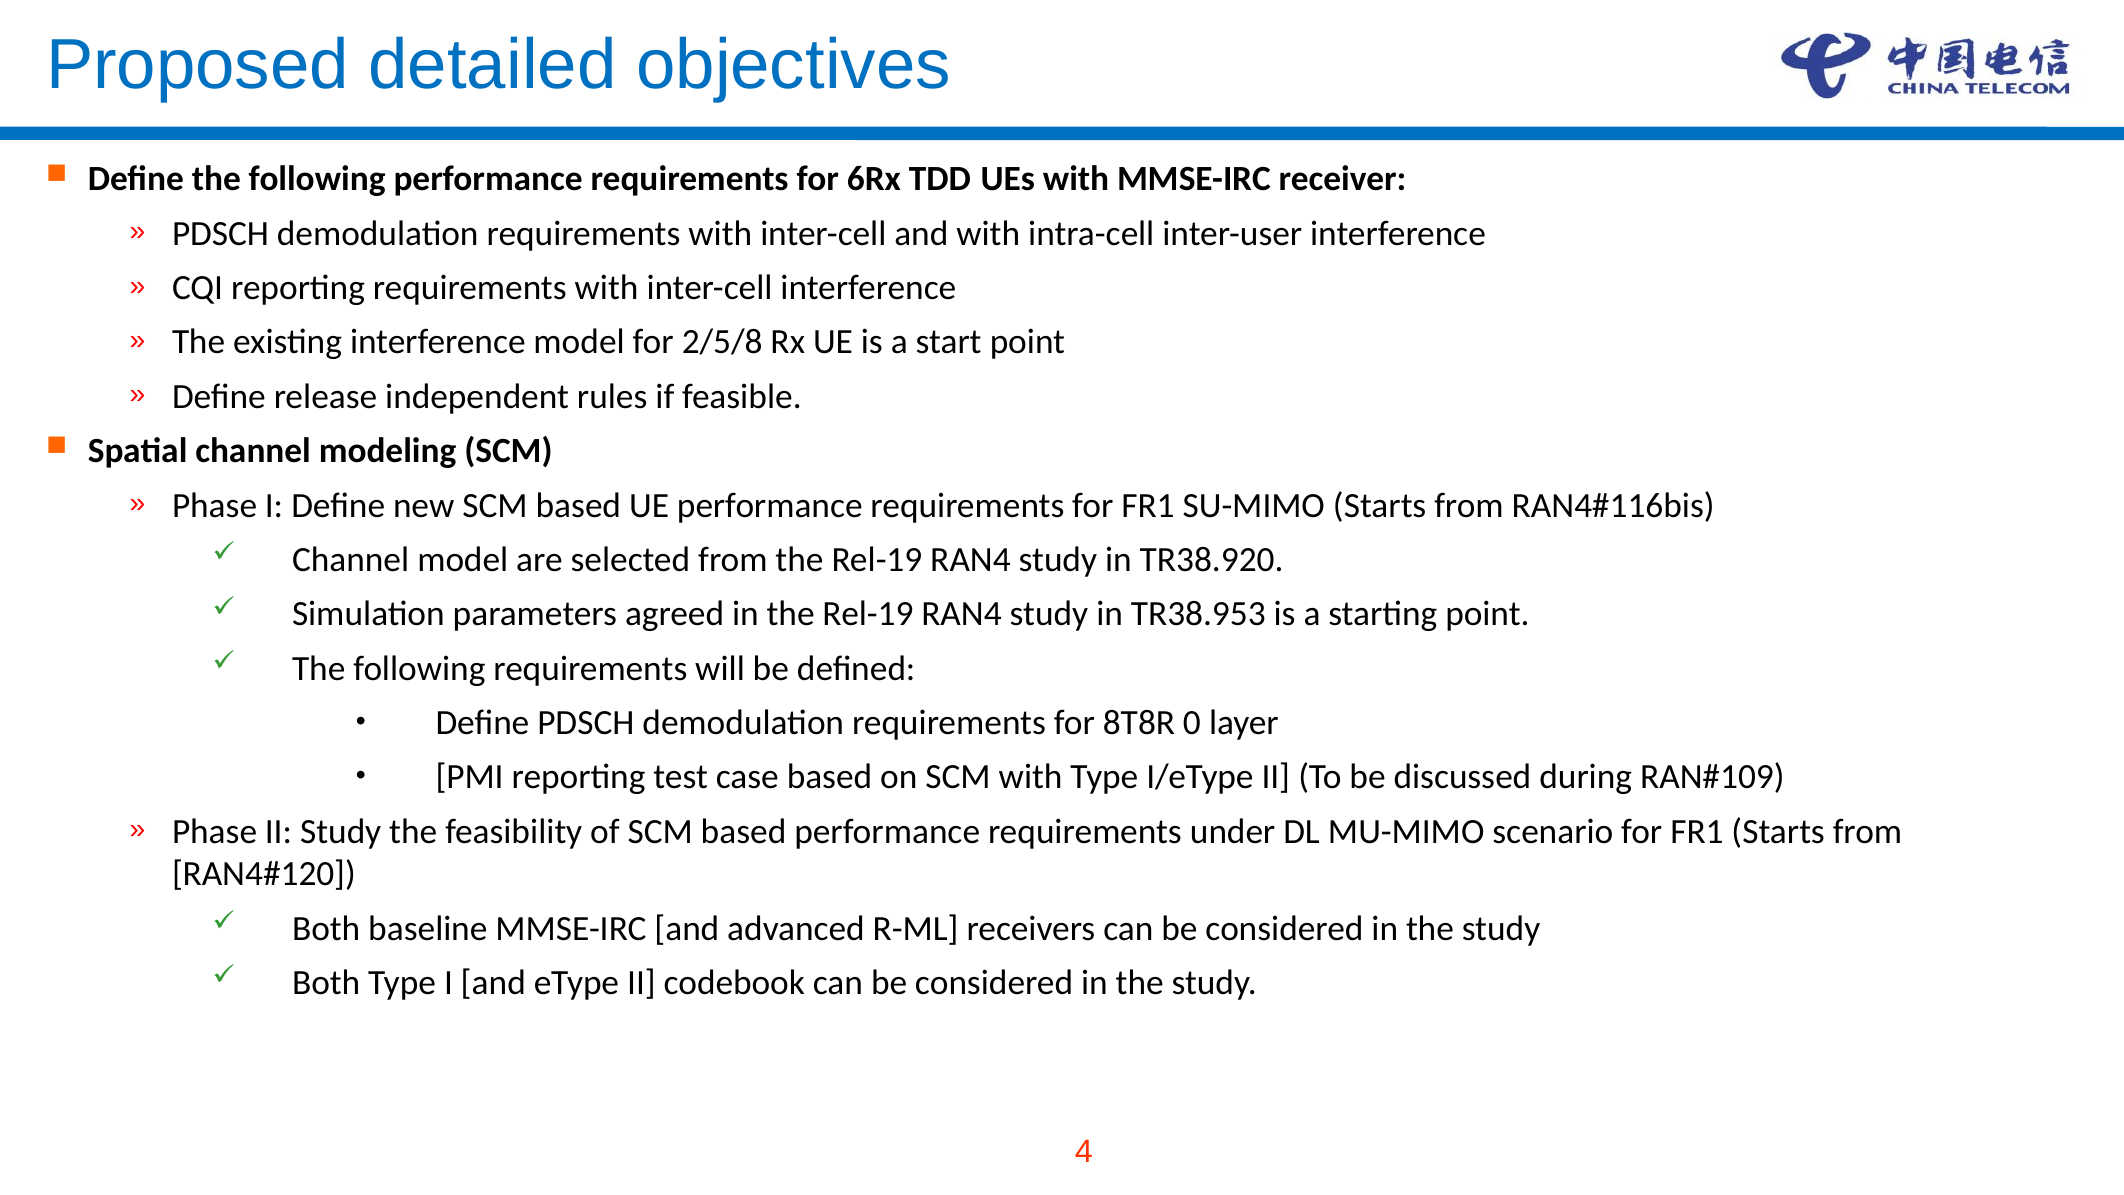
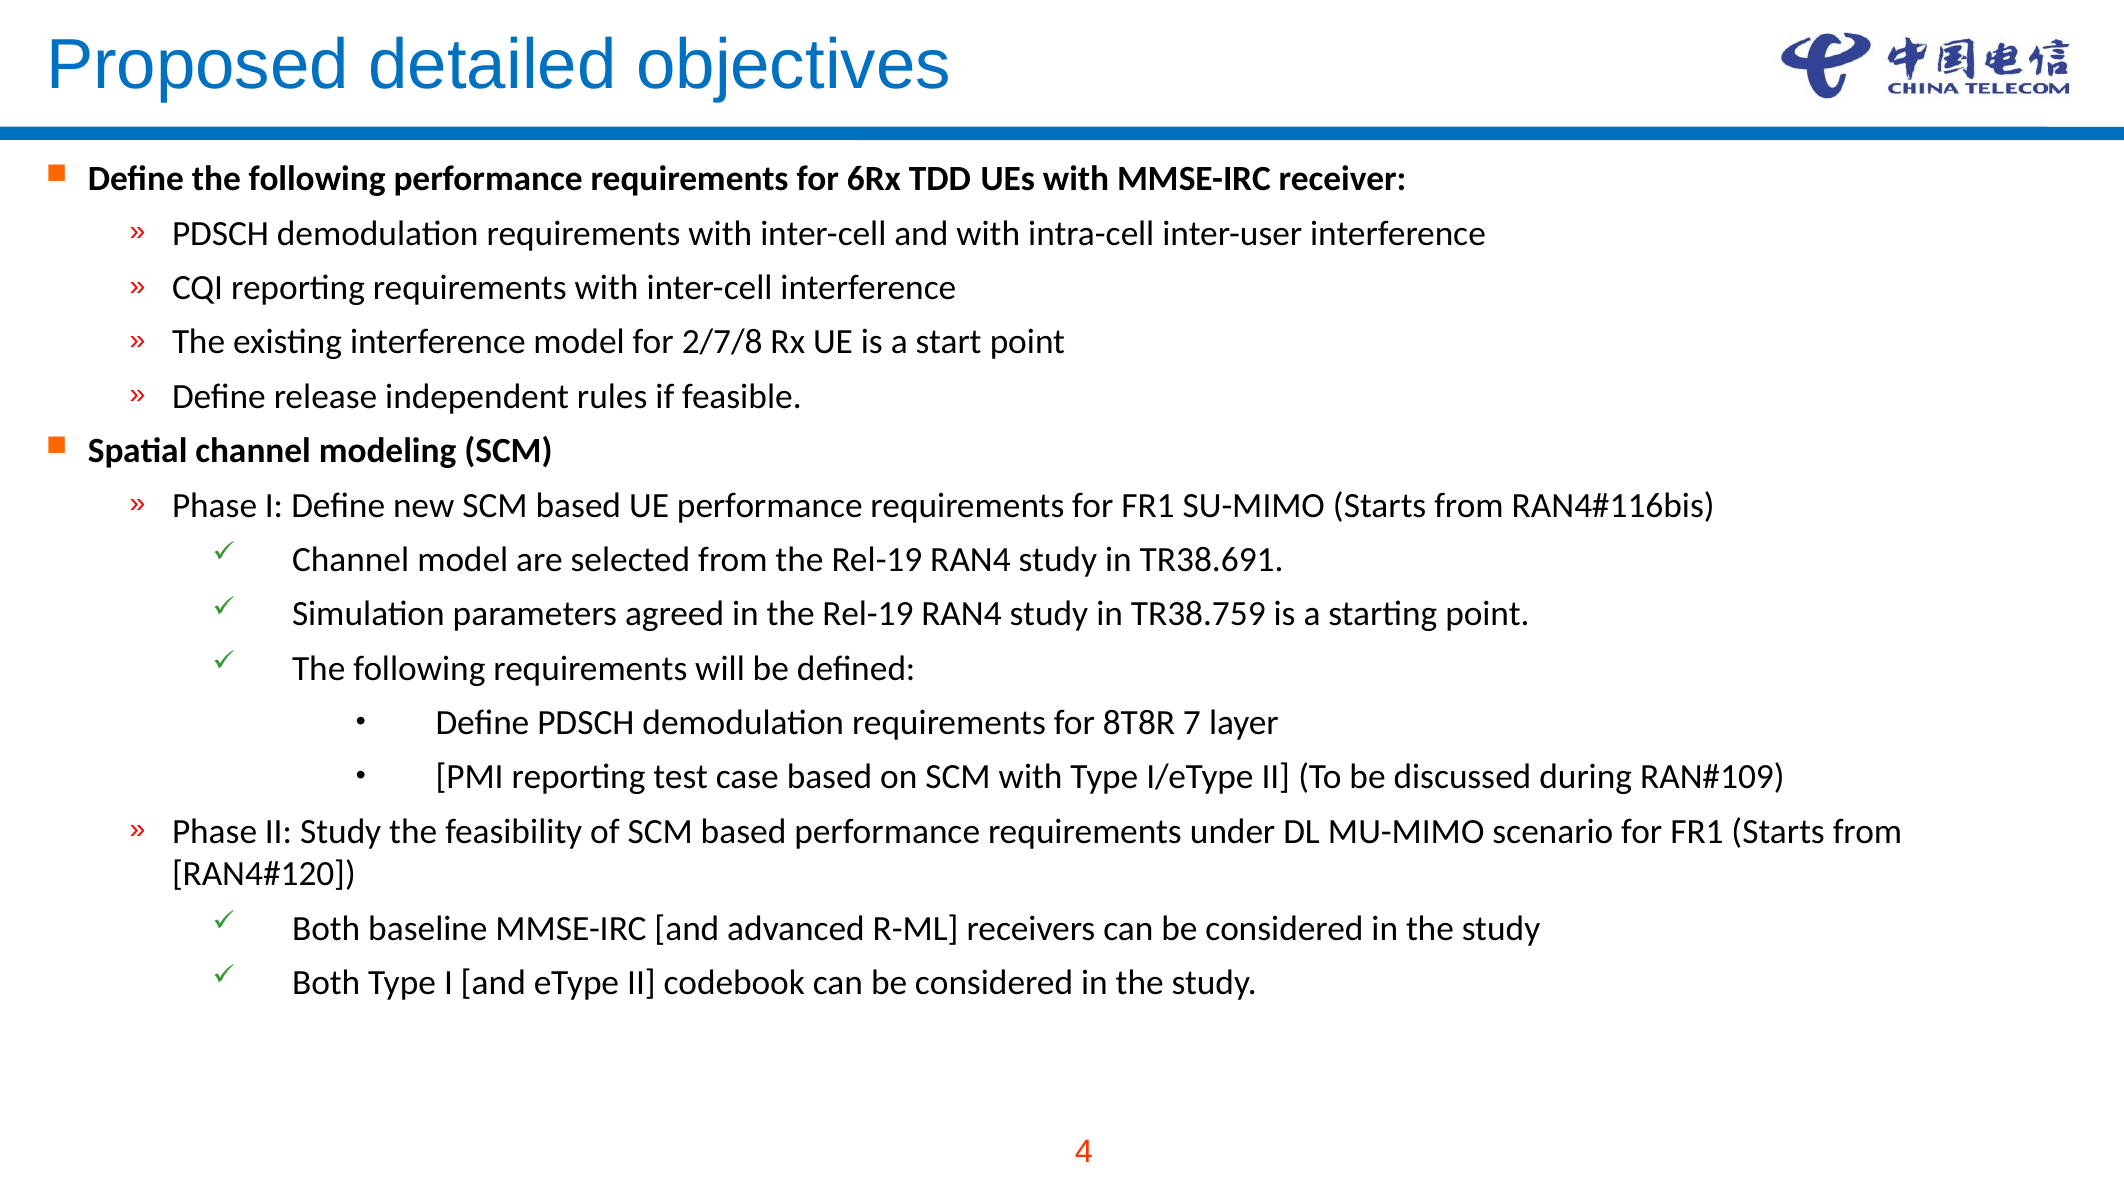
2/5/8: 2/5/8 -> 2/7/8 (722, 342)
TR38.920: TR38.920 -> TR38.691 (1212, 560)
TR38.953: TR38.953 -> TR38.759 (1198, 614)
0: 0 -> 7 (1192, 723)
